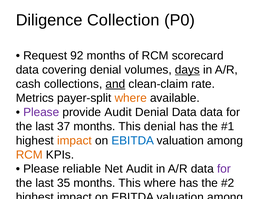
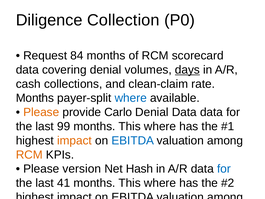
92: 92 -> 84 (77, 56)
and underline: present -> none (115, 84)
Metrics: Metrics -> Months (35, 98)
where colour: orange -> blue (131, 98)
Please colour: purple -> orange (41, 112)
provide Audit: Audit -> Carlo (118, 112)
37: 37 -> 99 (64, 126)
denial: denial -> where (160, 126)
reliable: reliable -> version (82, 169)
Net Audit: Audit -> Hash (140, 169)
for colour: purple -> blue (224, 169)
35: 35 -> 41 (64, 183)
